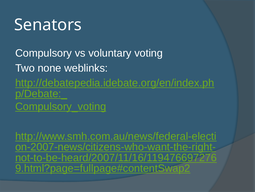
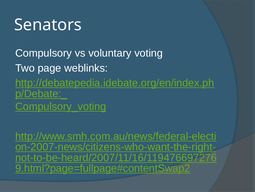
none: none -> page (49, 68)
